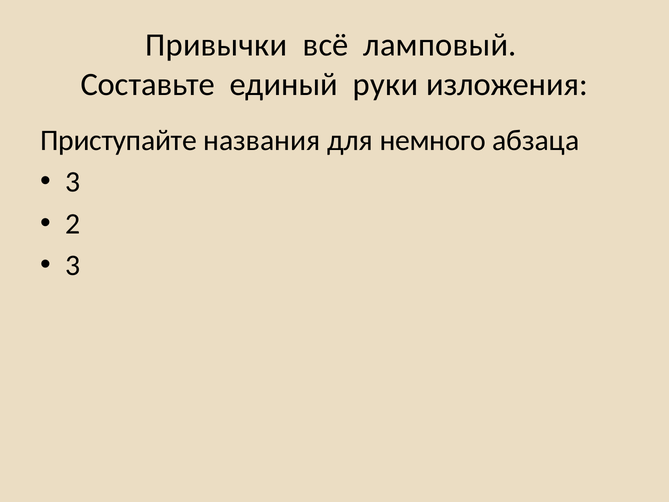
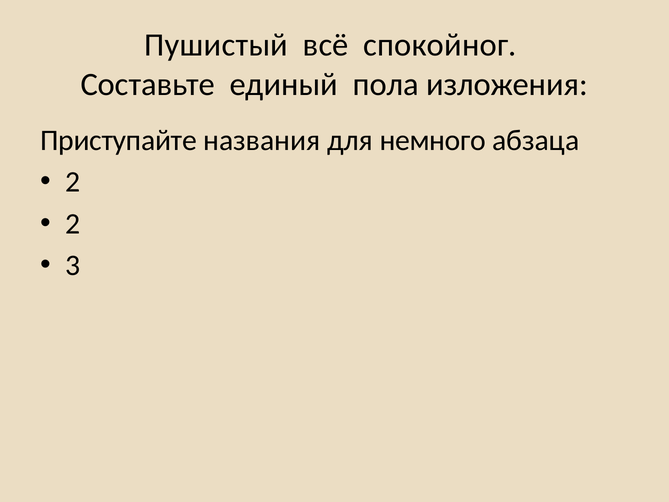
Привычки: Привычки -> Пушистый (216, 45)
ламповый: ламповый -> спокойног (440, 45)
руки: руки -> пола (386, 84)
3: 3 -> 2 (73, 182)
